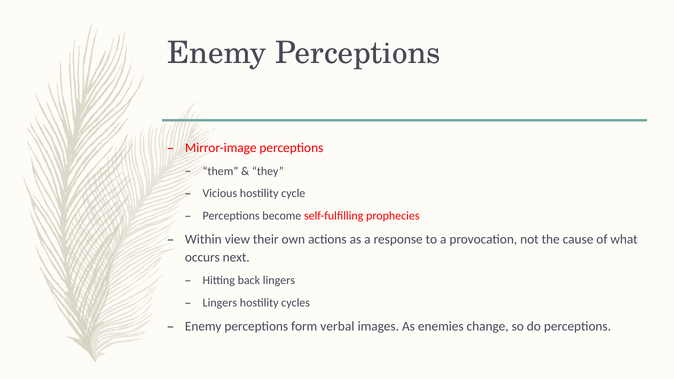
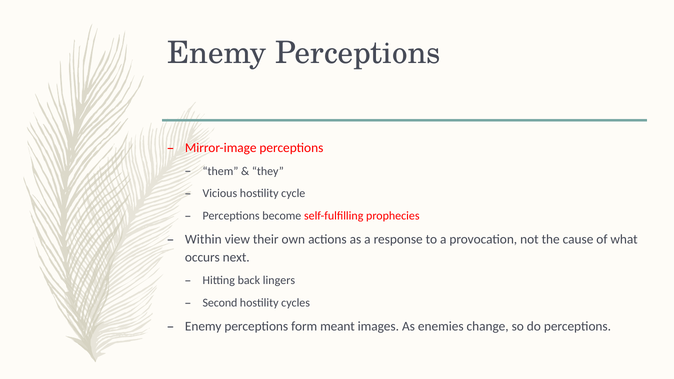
Lingers: Lingers -> Second (220, 303)
verbal: verbal -> meant (338, 326)
